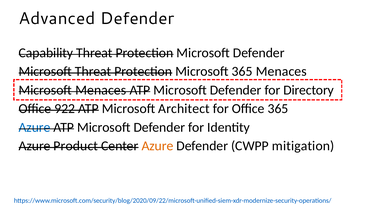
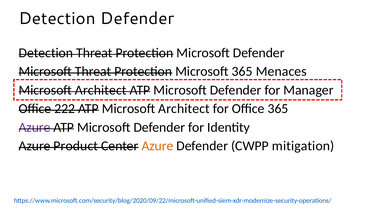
Advanced: Advanced -> Detection (57, 18)
Capability: Capability -> Detection (46, 53)
Menaces: Menaces -> Architect (101, 90)
Directory: Directory -> Manager (309, 90)
922: 922 -> 222 (65, 109)
Azure colour: blue -> purple (35, 127)
